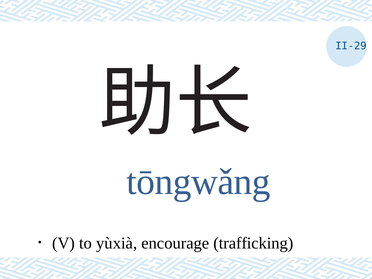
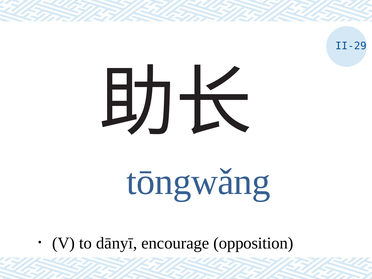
yùxià: yùxià -> dānyī (117, 243)
trafficking: trafficking -> opposition (253, 243)
